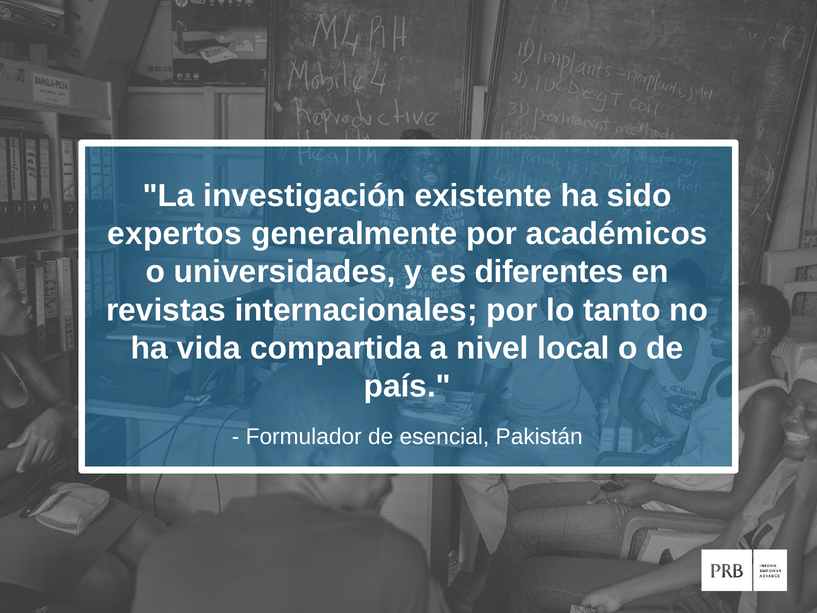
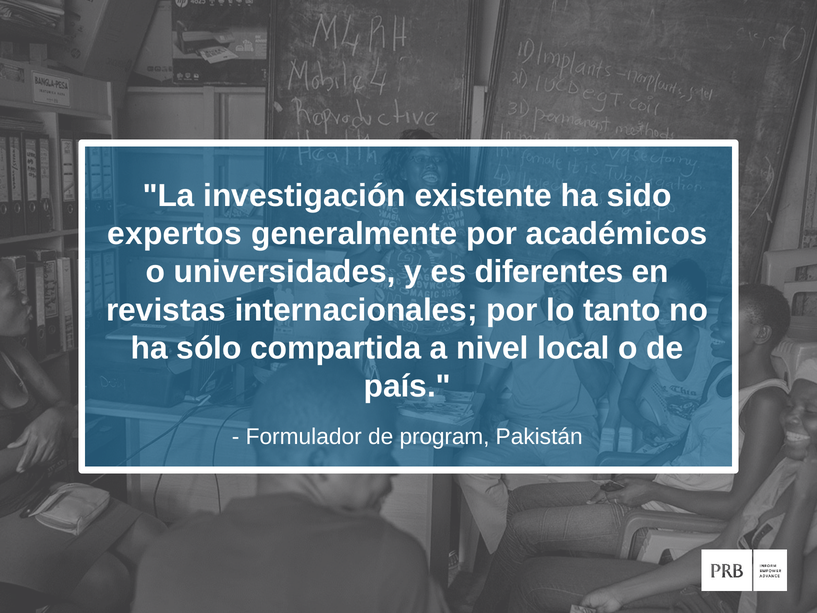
vida: vida -> sólo (209, 348)
esencial: esencial -> program (445, 437)
